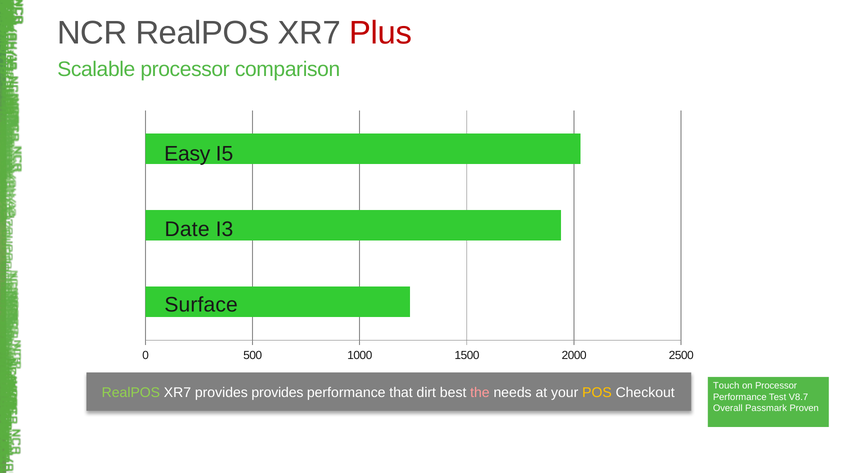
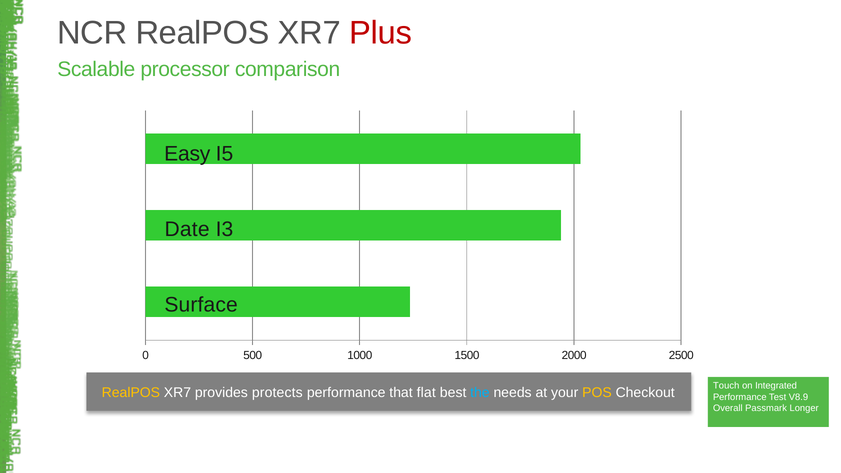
RealPOS colour: light green -> yellow (131, 393)
provides provides: provides -> protects (277, 393)
dirt: dirt -> flat (426, 393)
the colour: pink -> light blue (480, 393)
on Processor: Processor -> Integrated (776, 386)
V8.7: V8.7 -> V8.9 (798, 397)
Proven: Proven -> Longer (804, 408)
